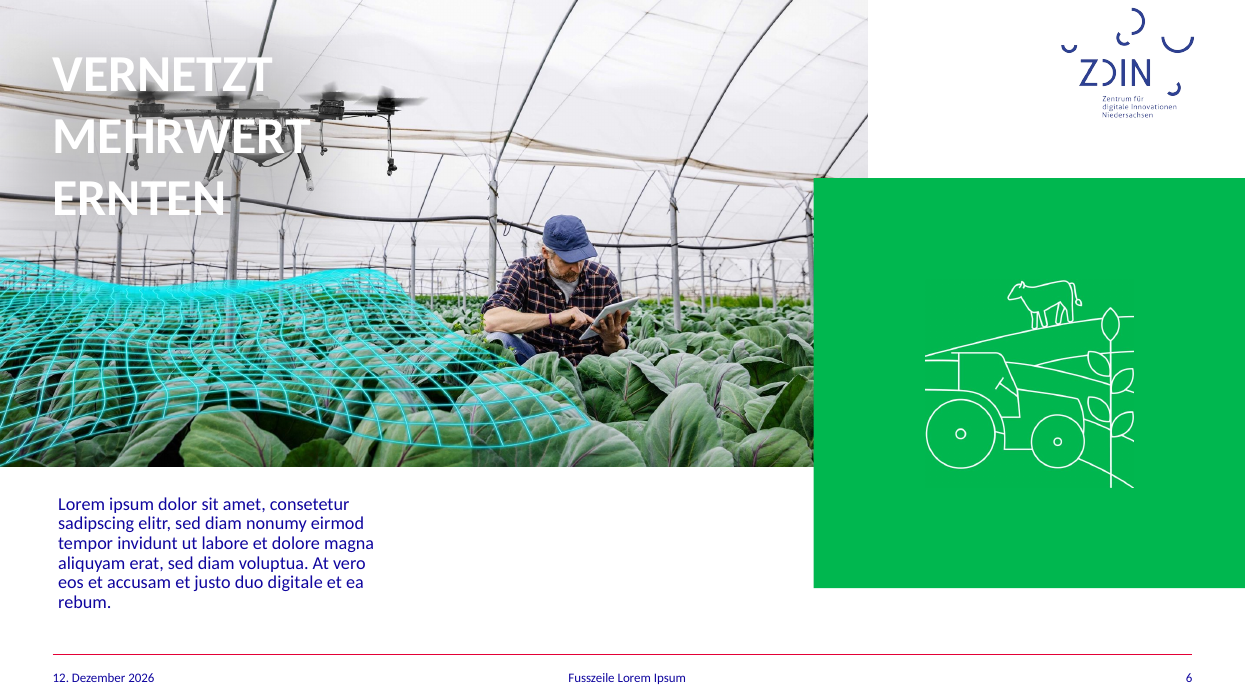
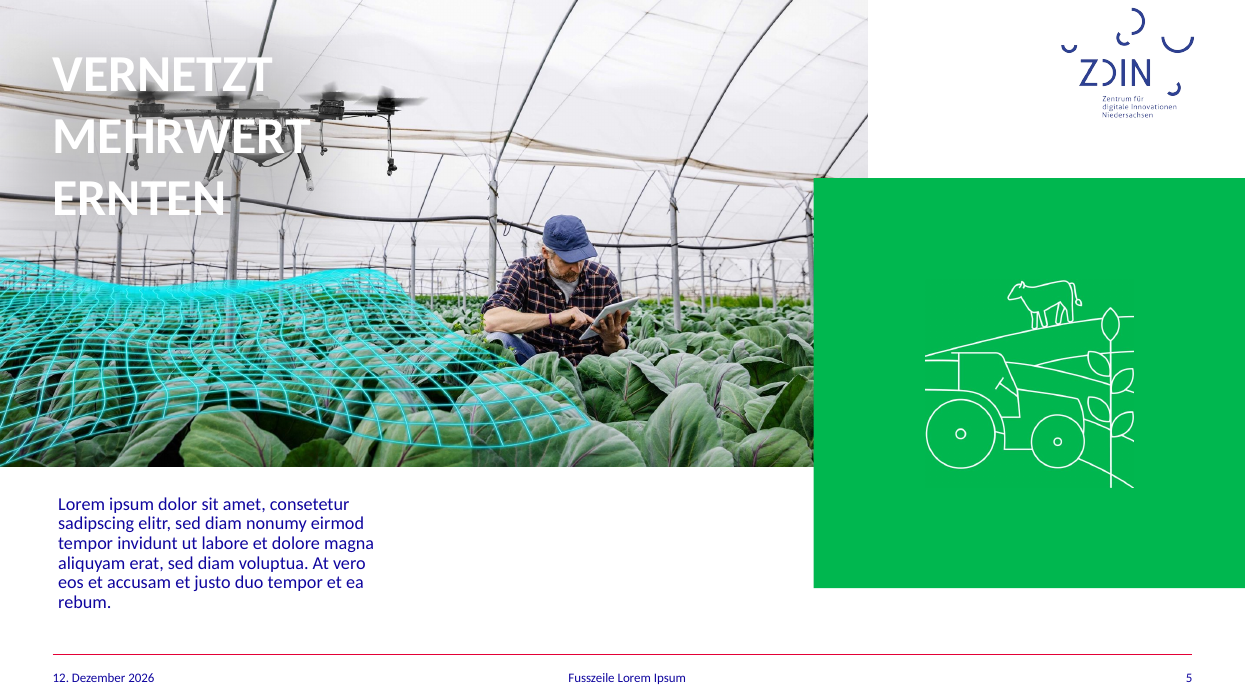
duo digitale: digitale -> tempor (295, 583)
6: 6 -> 5 (1189, 678)
